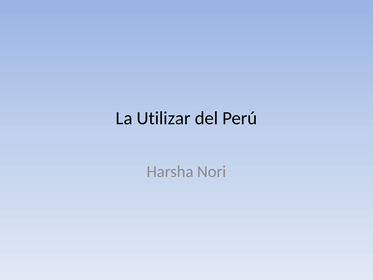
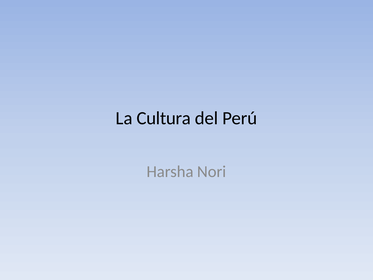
Utilizar: Utilizar -> Cultura (164, 118)
